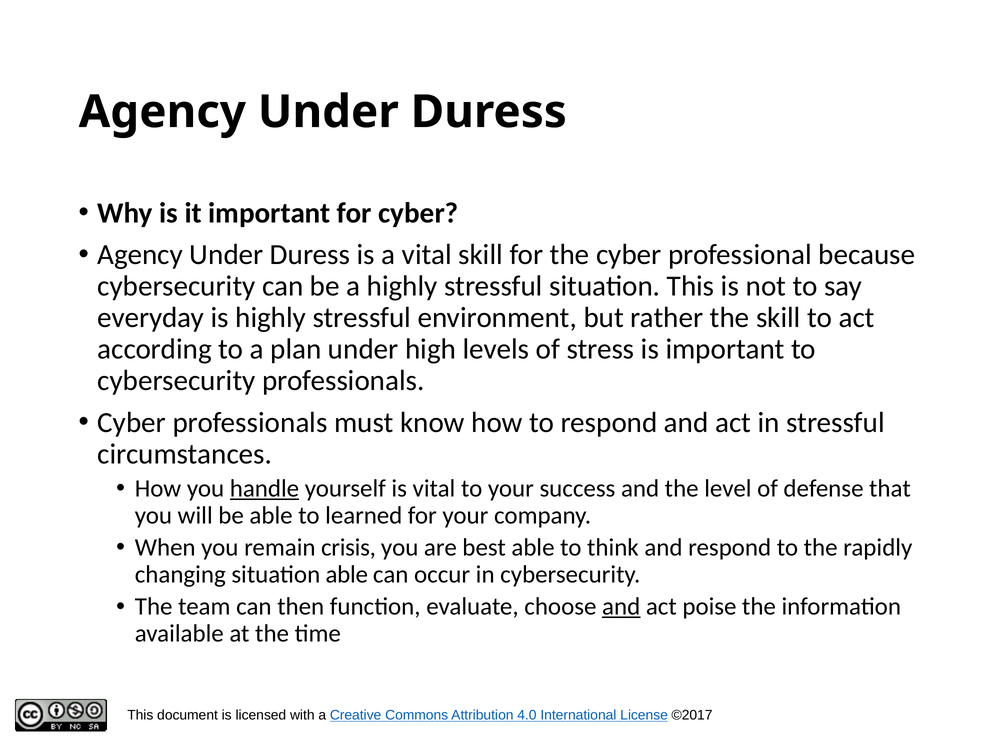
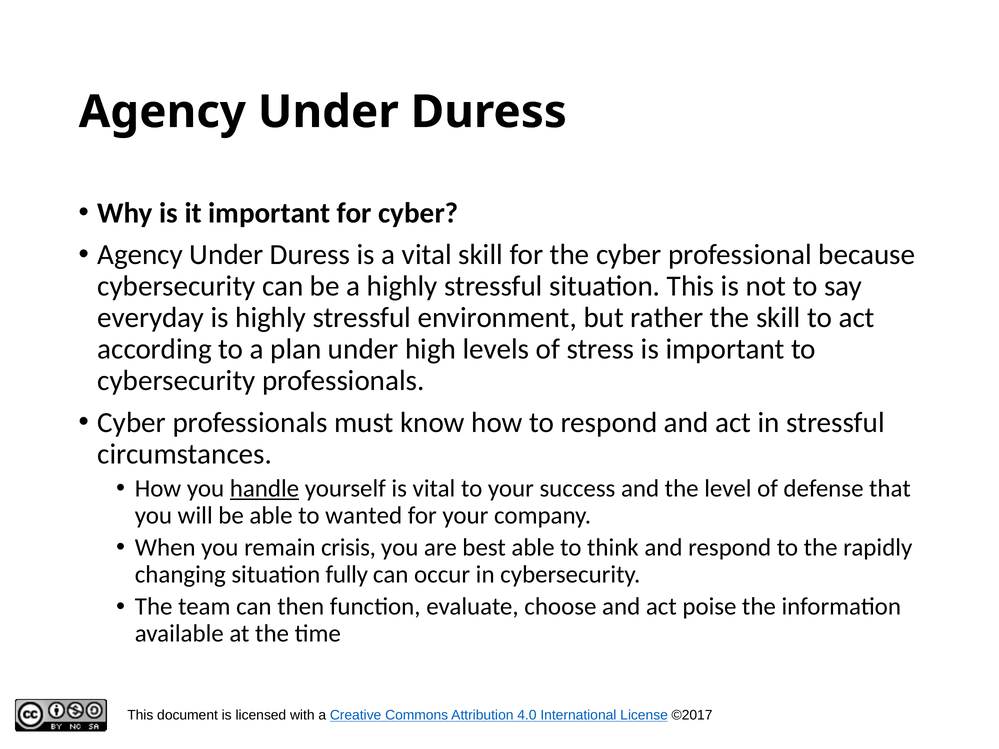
learned: learned -> wanted (364, 516)
situation able: able -> fully (347, 575)
and underline: present -> none (621, 607)
